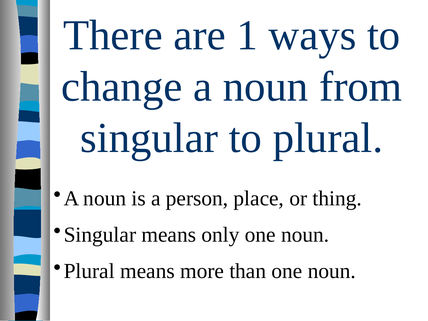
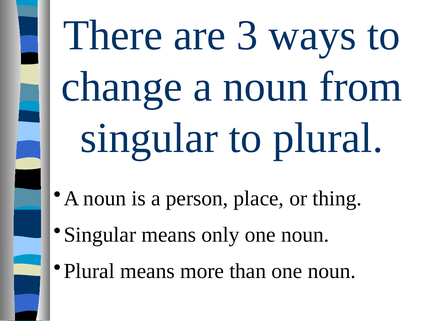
1: 1 -> 3 (247, 35)
